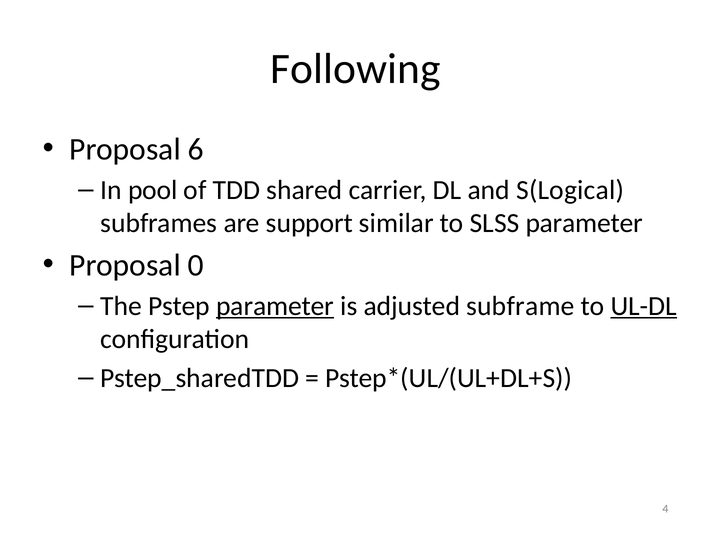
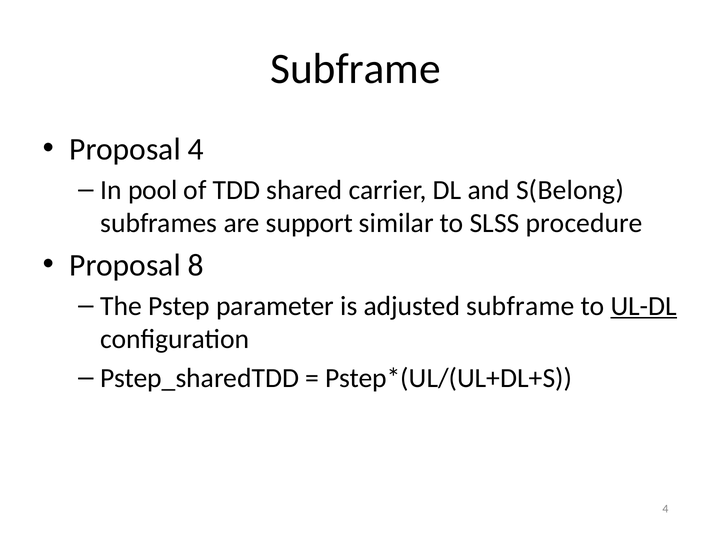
Following: Following -> Subframe (355, 69)
Proposal 6: 6 -> 4 (196, 149)
S(Logical: S(Logical -> S(Belong (570, 190)
SLSS parameter: parameter -> procedure (584, 223)
0: 0 -> 8 (196, 265)
parameter underline: present -> none (275, 306)
